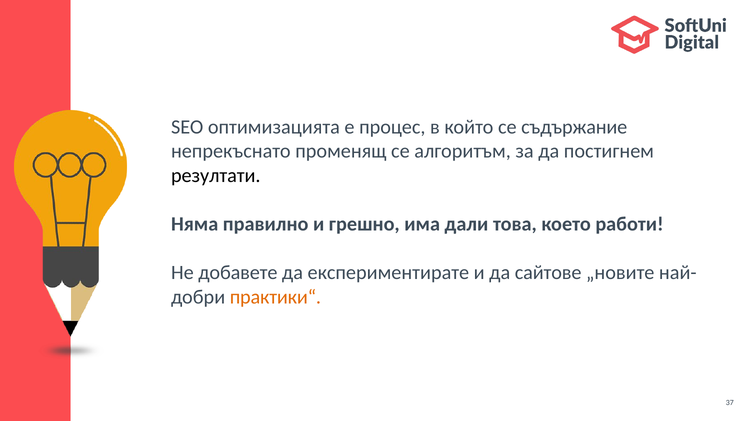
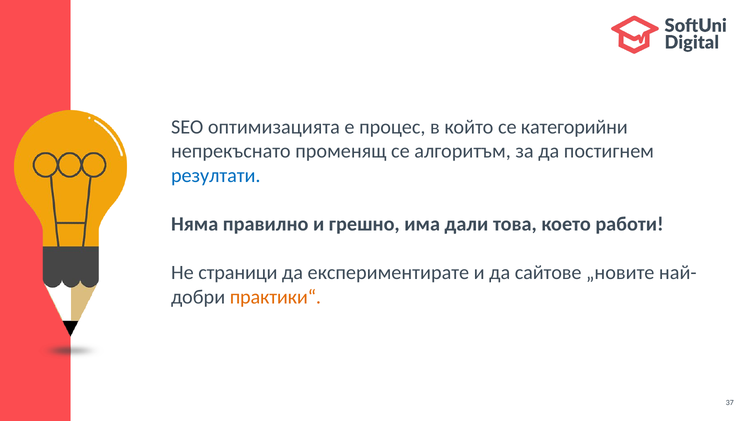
съдържание: съдържание -> категорийни (574, 127)
резултати colour: black -> blue (216, 175)
добавете: добавете -> страници (238, 273)
